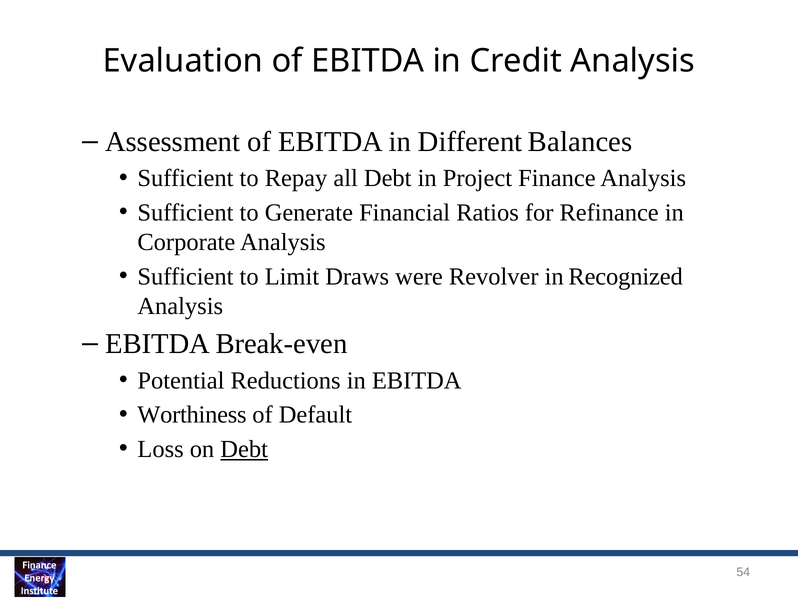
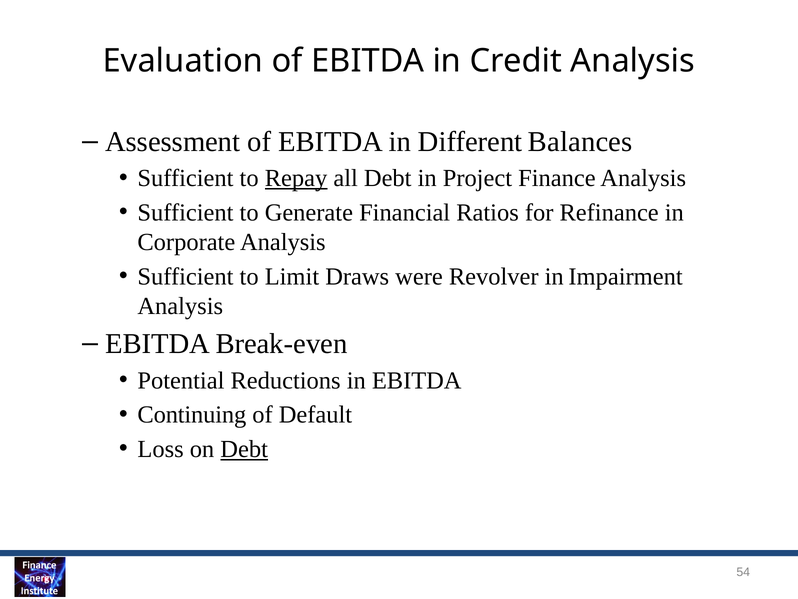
Repay underline: none -> present (296, 178)
Recognized: Recognized -> Impairment (626, 276)
Worthiness: Worthiness -> Continuing (192, 414)
